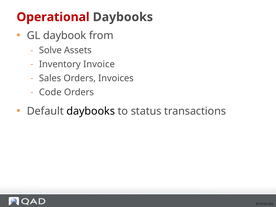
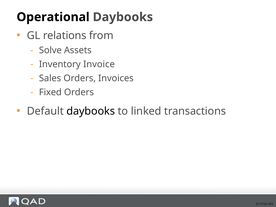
Operational colour: red -> black (53, 17)
daybook: daybook -> relations (65, 35)
Code: Code -> Fixed (50, 92)
status: status -> linked (146, 111)
